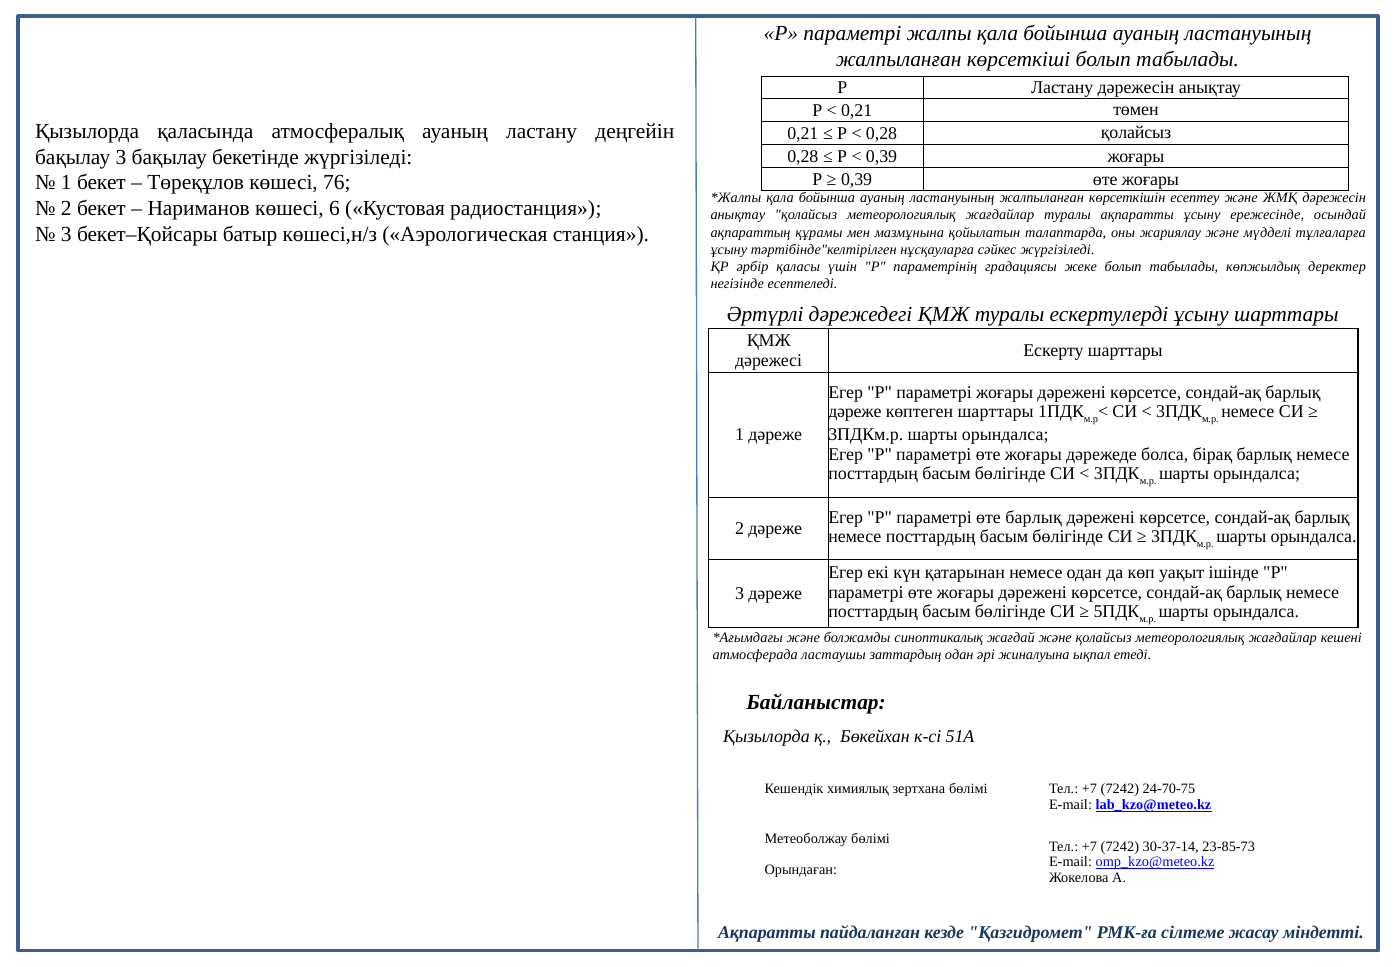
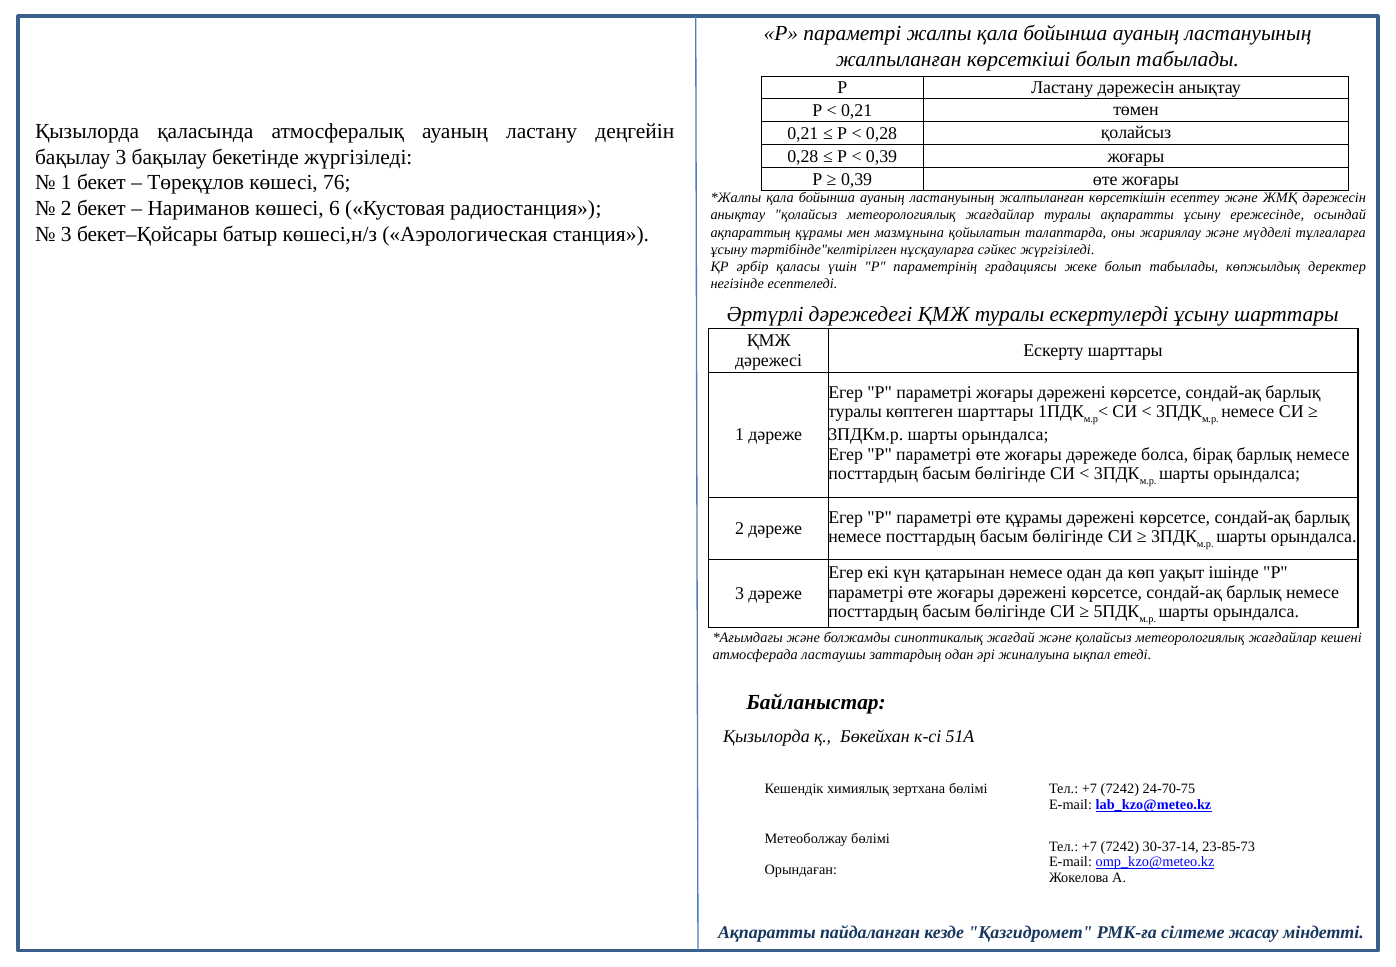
дәреже: дәреже -> туралы (855, 412)
өте барлық: барлық -> құрамы (1034, 517)
